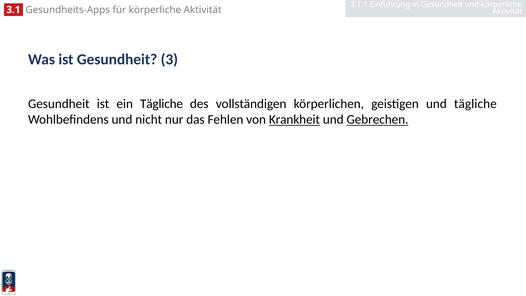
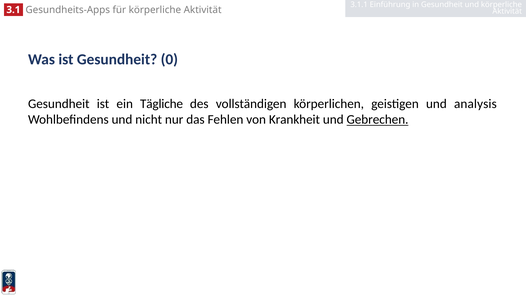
3: 3 -> 0 (169, 60)
und tägliche: tägliche -> analysis (475, 104)
Krankheit underline: present -> none (294, 120)
